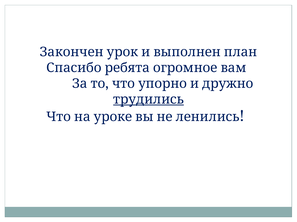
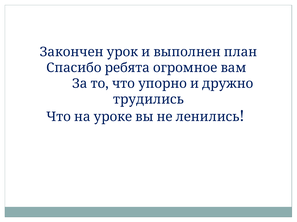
трудились underline: present -> none (148, 100)
